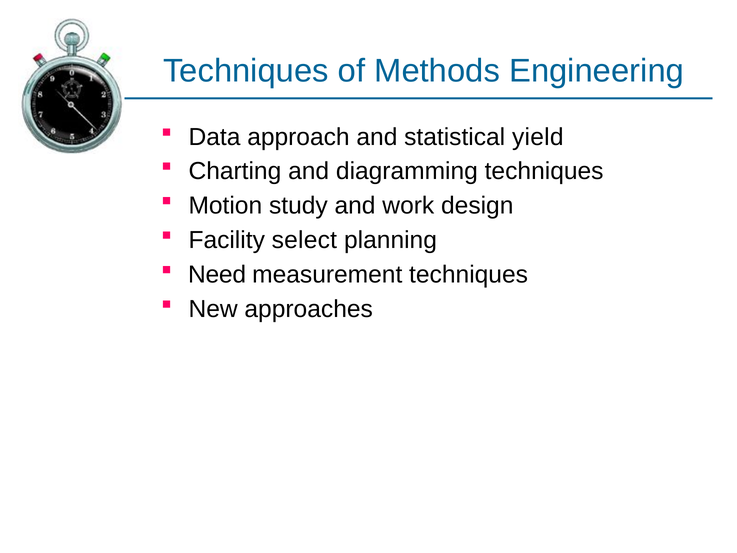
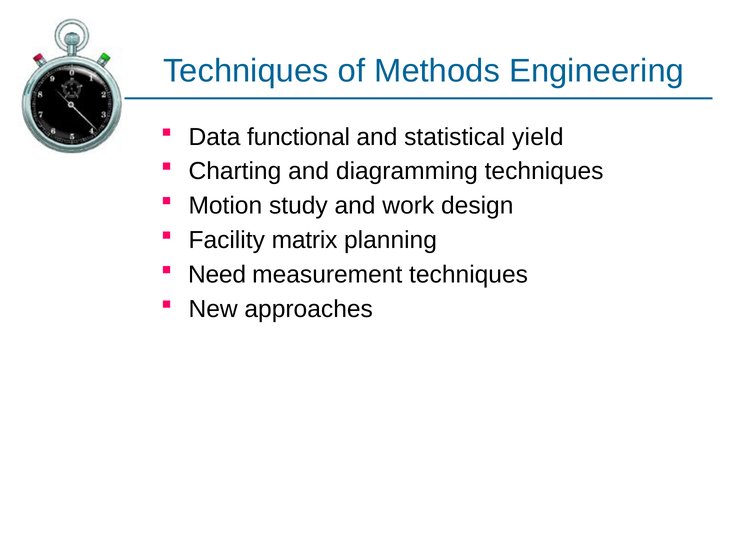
approach: approach -> functional (299, 137)
select: select -> matrix (305, 240)
